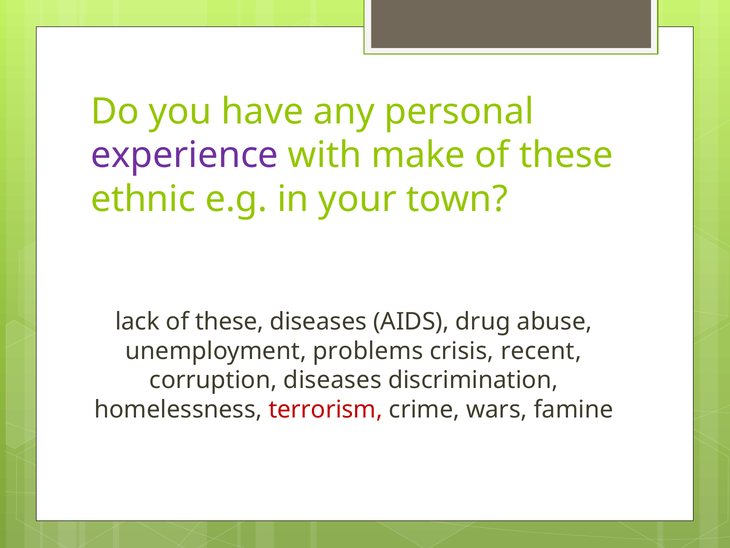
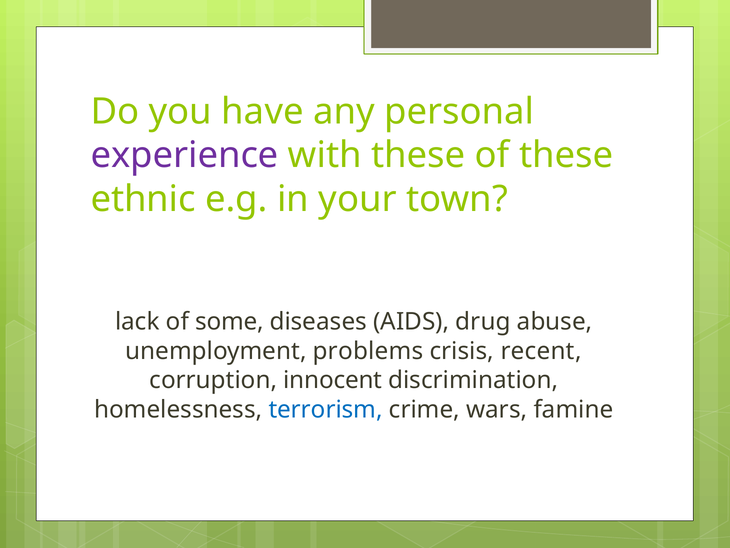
with make: make -> these (418, 155)
lack of these: these -> some (229, 322)
corruption diseases: diseases -> innocent (333, 380)
terrorism colour: red -> blue (326, 409)
